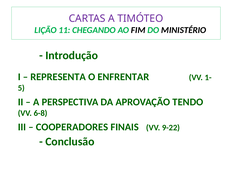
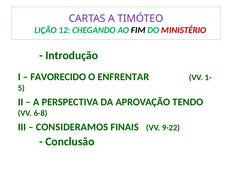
11: 11 -> 12 (64, 30)
MINISTÉRIO colour: black -> red (184, 30)
REPRESENTA: REPRESENTA -> FAVORECIDO (58, 77)
COOPERADORES: COOPERADORES -> CONSIDERAMOS (72, 127)
